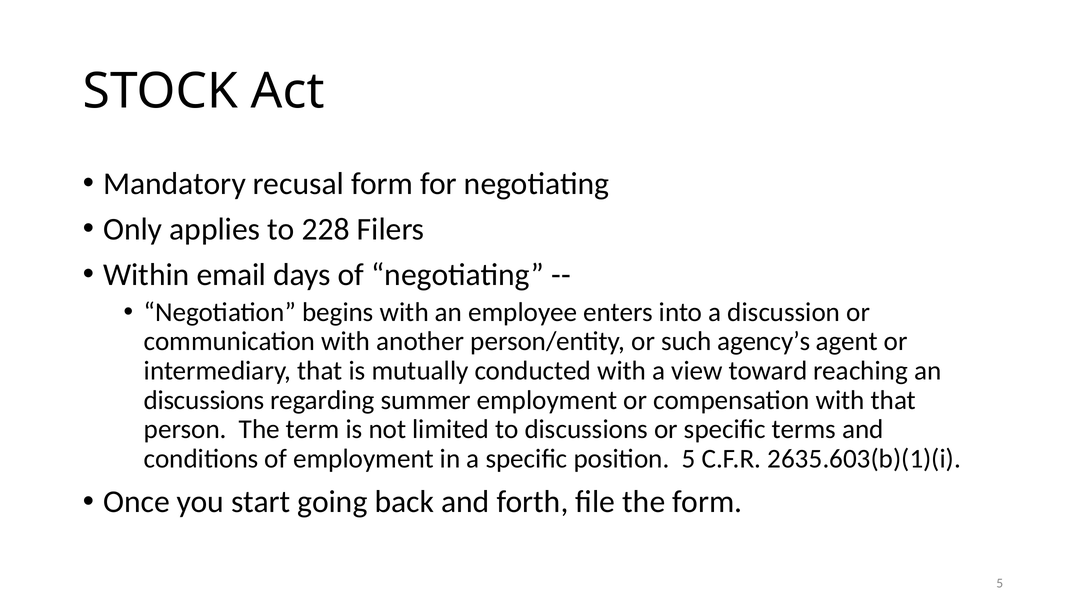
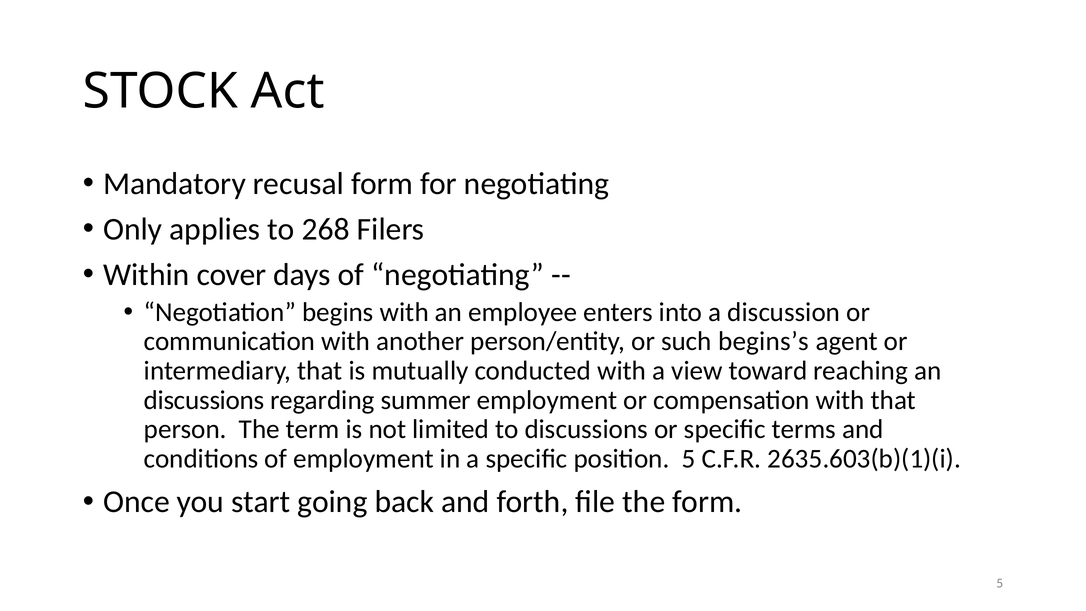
228: 228 -> 268 (326, 229)
email: email -> cover (231, 275)
agency’s: agency’s -> begins’s (764, 341)
